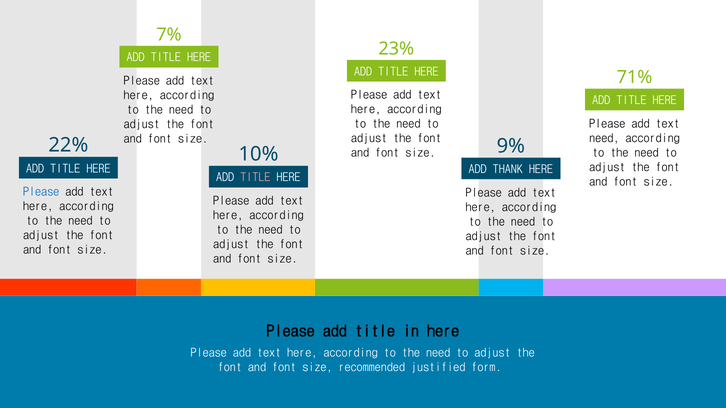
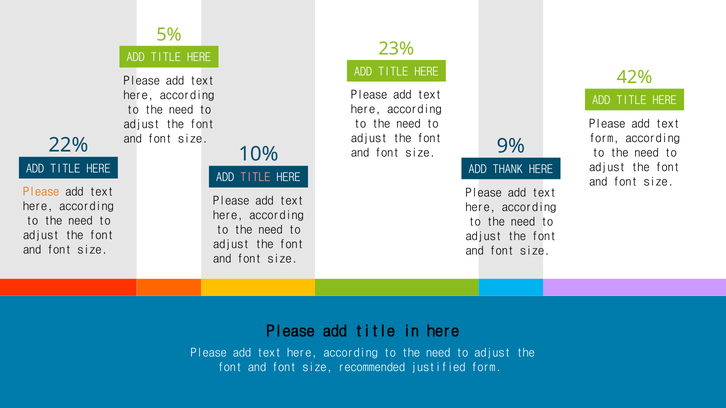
7%: 7% -> 5% (169, 35)
71%: 71% -> 42% (635, 78)
need: need -> form (604, 138)
Please colour: blue -> orange (41, 192)
